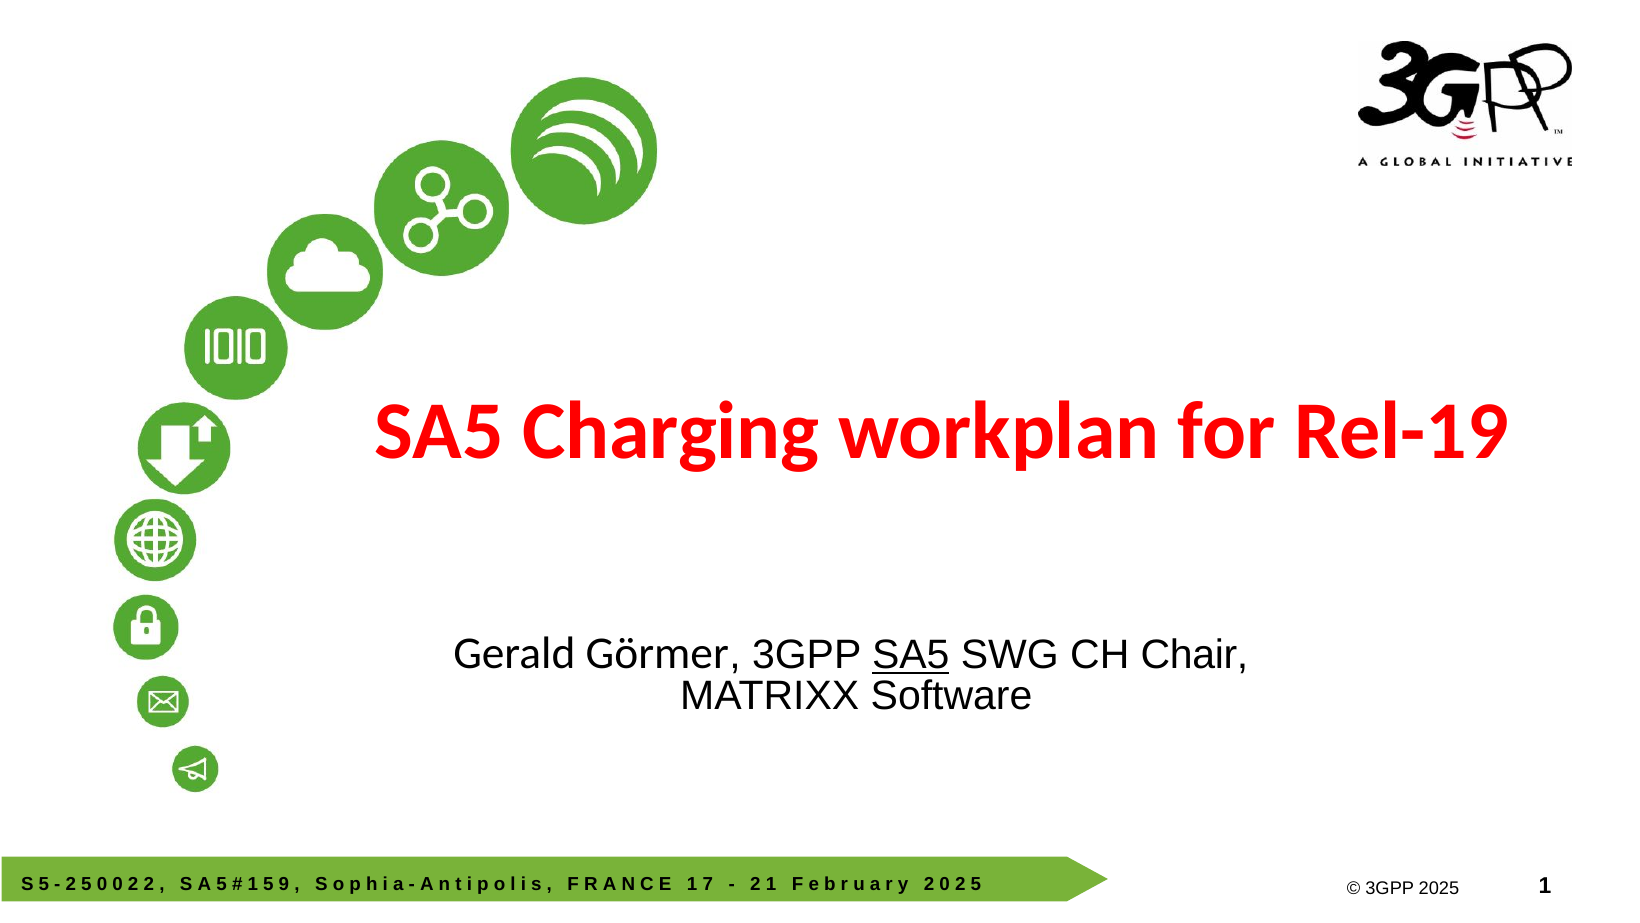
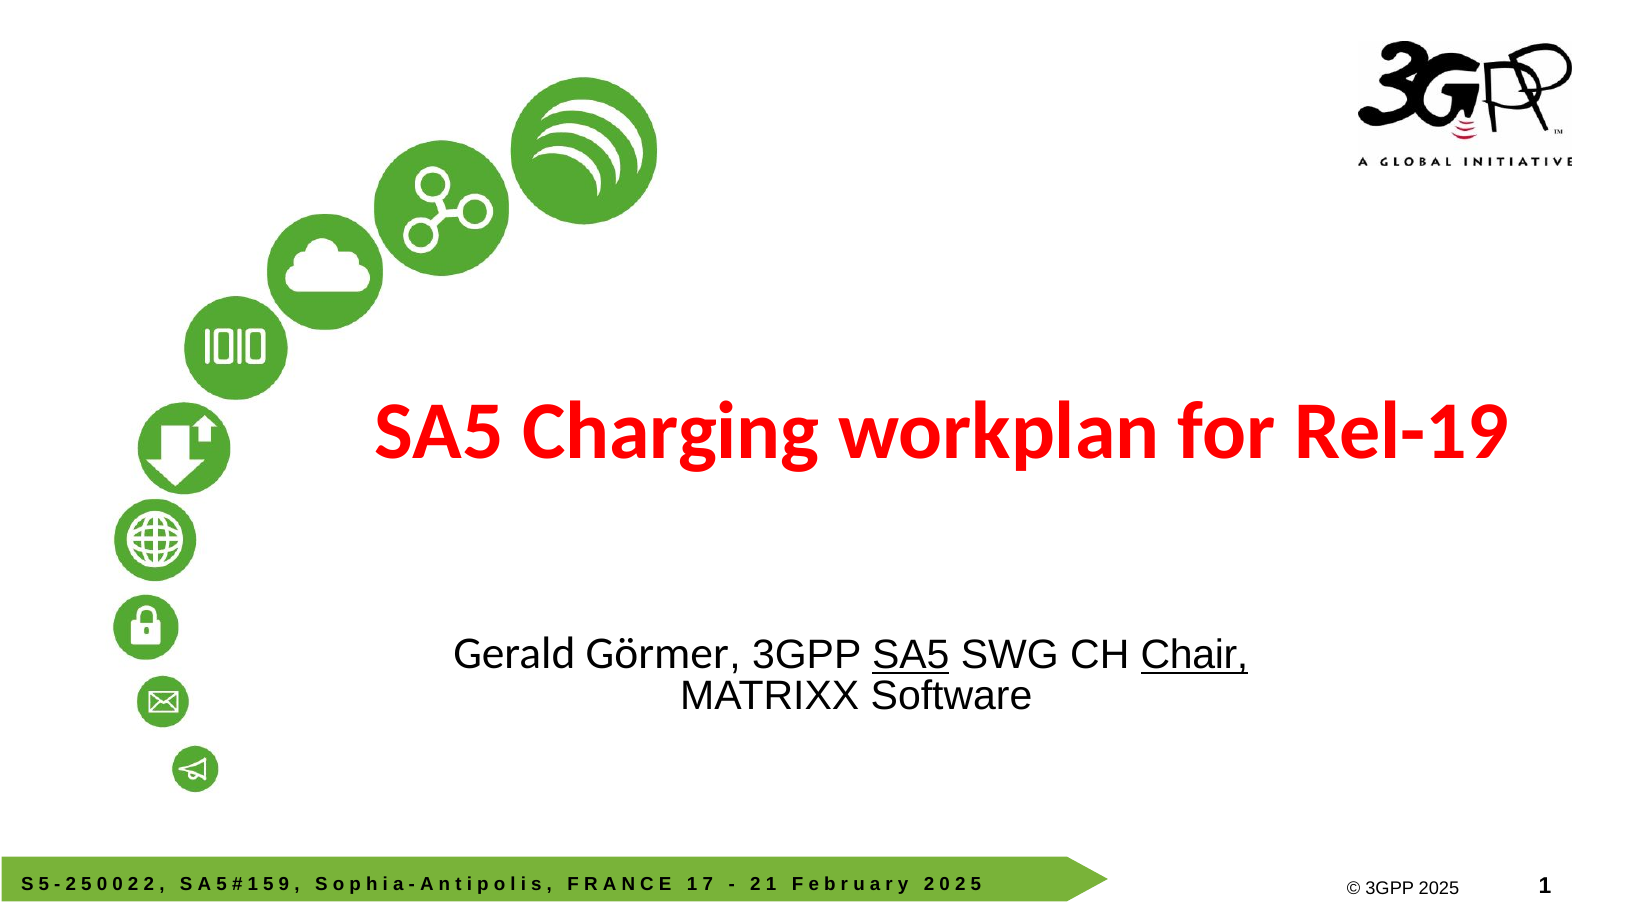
Chair underline: none -> present (1194, 655)
